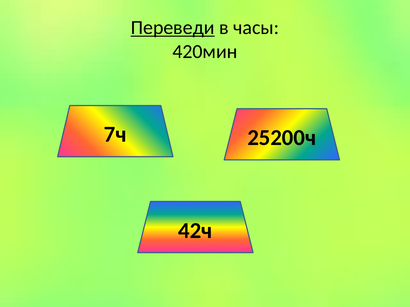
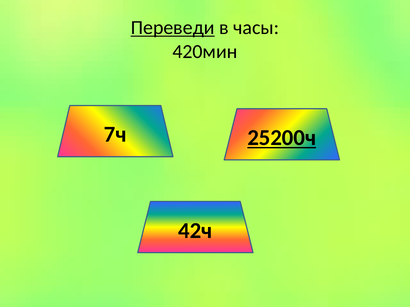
25200ч underline: none -> present (282, 138)
